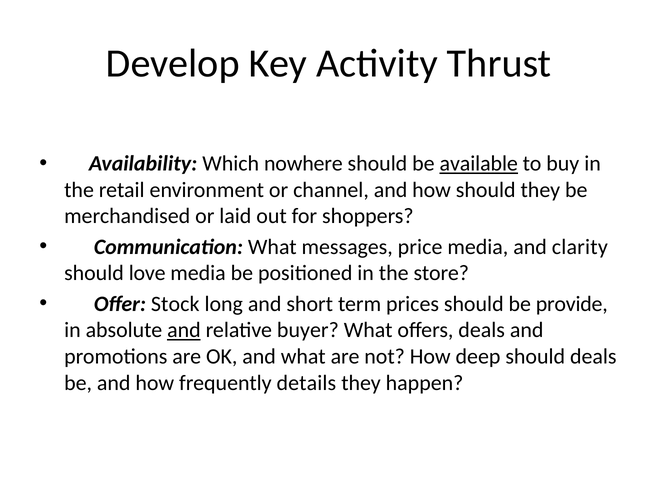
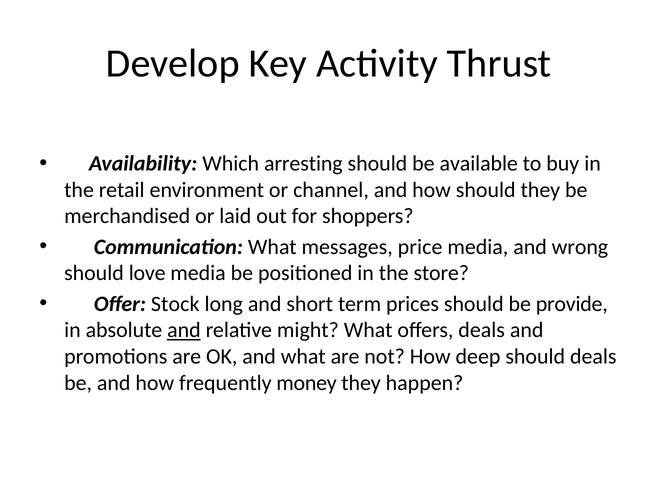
nowhere: nowhere -> arresting (303, 164)
available underline: present -> none (479, 164)
clarity: clarity -> wrong (580, 247)
buyer: buyer -> might (308, 331)
details: details -> money (307, 383)
